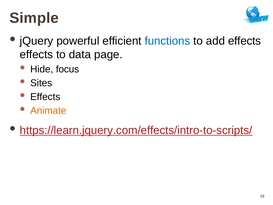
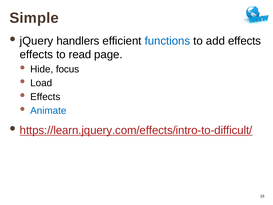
powerful: powerful -> handlers (78, 41)
data: data -> read (80, 54)
Sites: Sites -> Load (41, 83)
Animate colour: orange -> blue (48, 110)
https://learn.jquery.com/effects/intro-to-scripts/: https://learn.jquery.com/effects/intro-to-scripts/ -> https://learn.jquery.com/effects/intro-to-difficult/ (136, 130)
